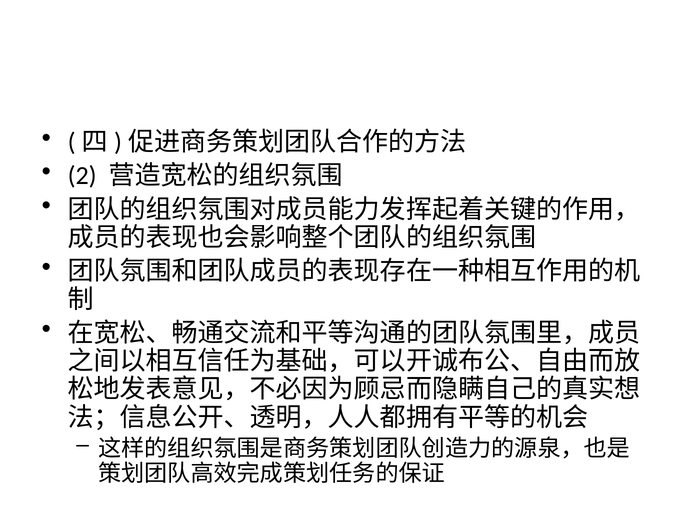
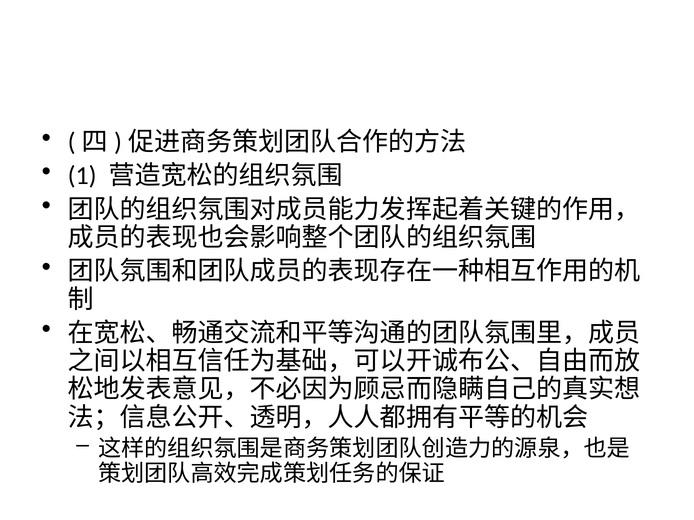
2: 2 -> 1 (82, 176)
